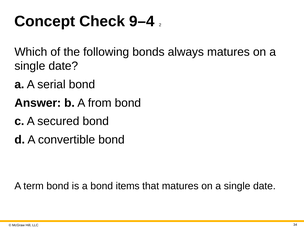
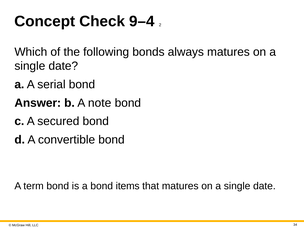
from: from -> note (100, 103)
